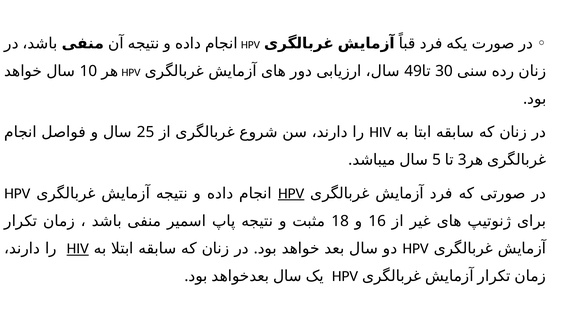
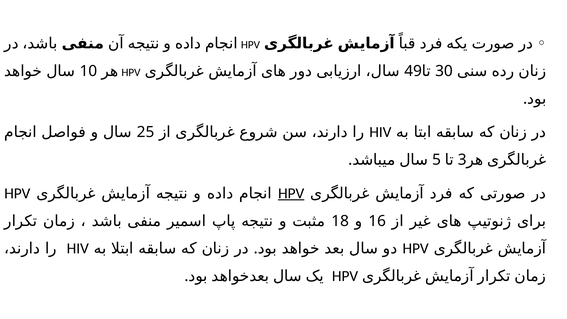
HIV underline: present -> none (78, 249)
